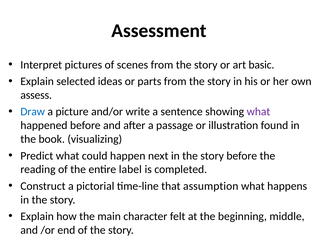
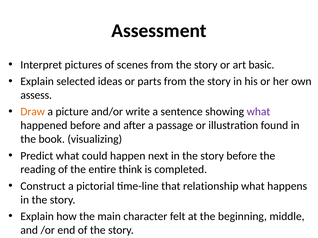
Draw colour: blue -> orange (33, 112)
label: label -> think (130, 170)
assumption: assumption -> relationship (211, 186)
